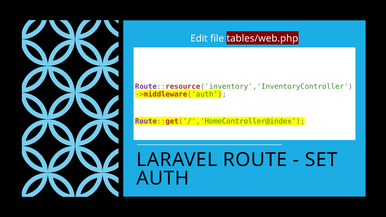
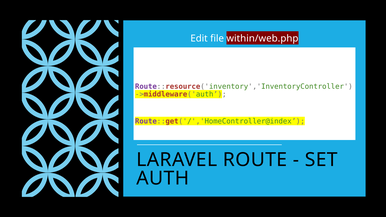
tables/web.php: tables/web.php -> within/web.php (262, 38)
